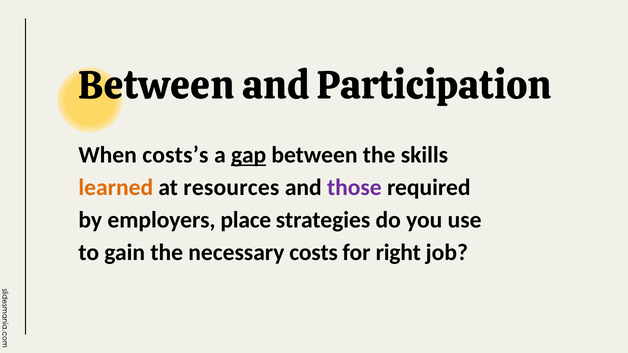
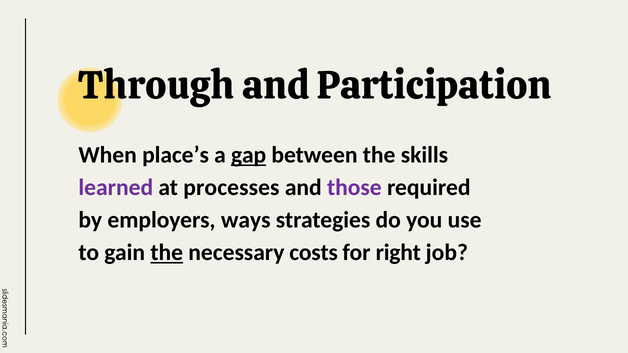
Between: Between -> Through (157, 86)
costs’s: costs’s -> place’s (176, 155)
learned colour: orange -> purple (116, 188)
resources: resources -> processes (231, 188)
place: place -> ways (246, 220)
the underline: none -> present (167, 253)
